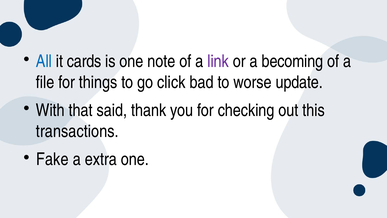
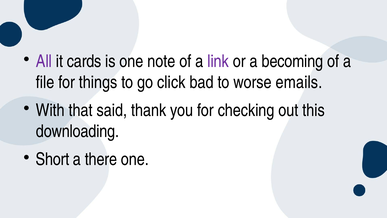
All colour: blue -> purple (44, 61)
update: update -> emails (299, 82)
transactions: transactions -> downloading (77, 131)
Fake: Fake -> Short (52, 159)
extra: extra -> there (101, 159)
